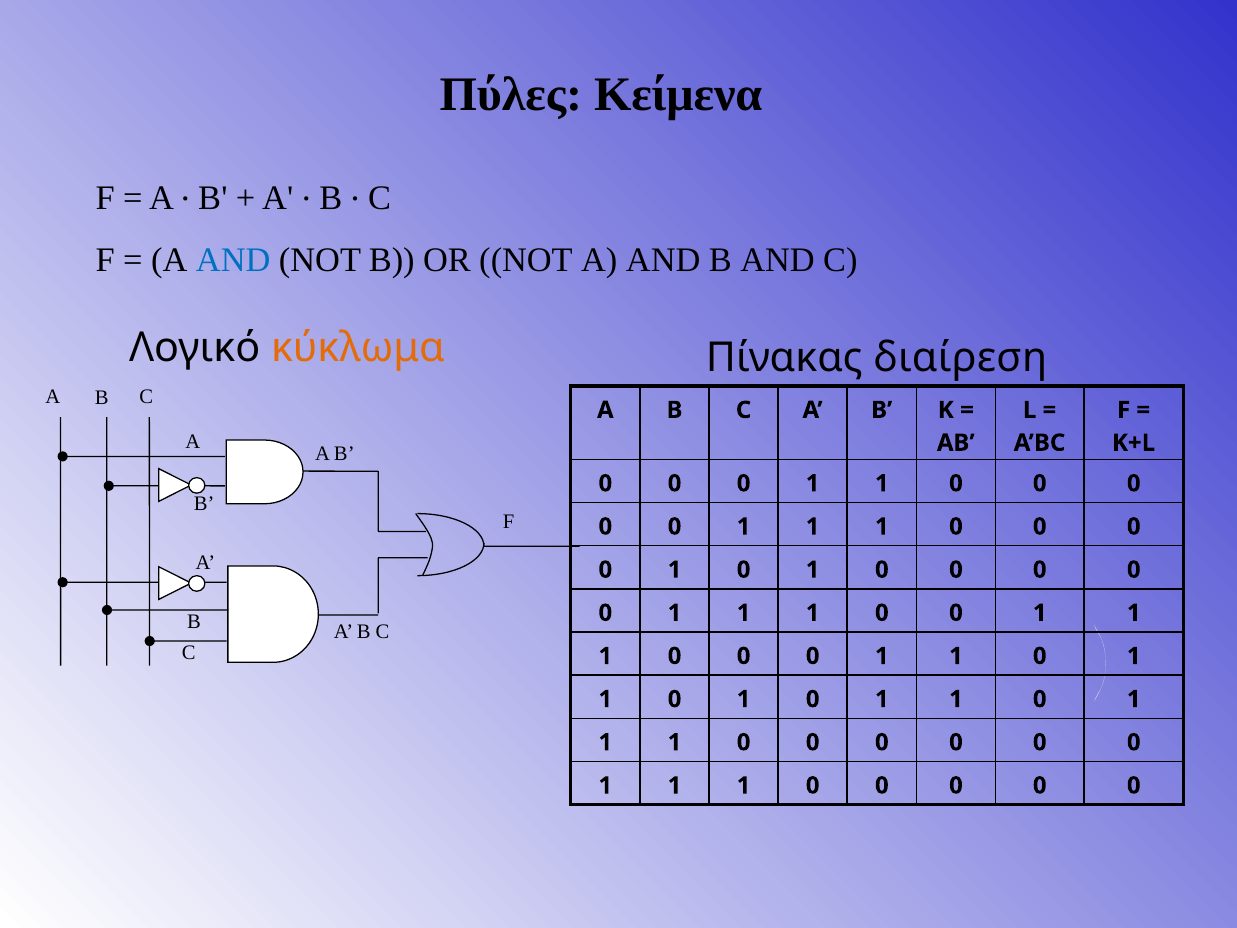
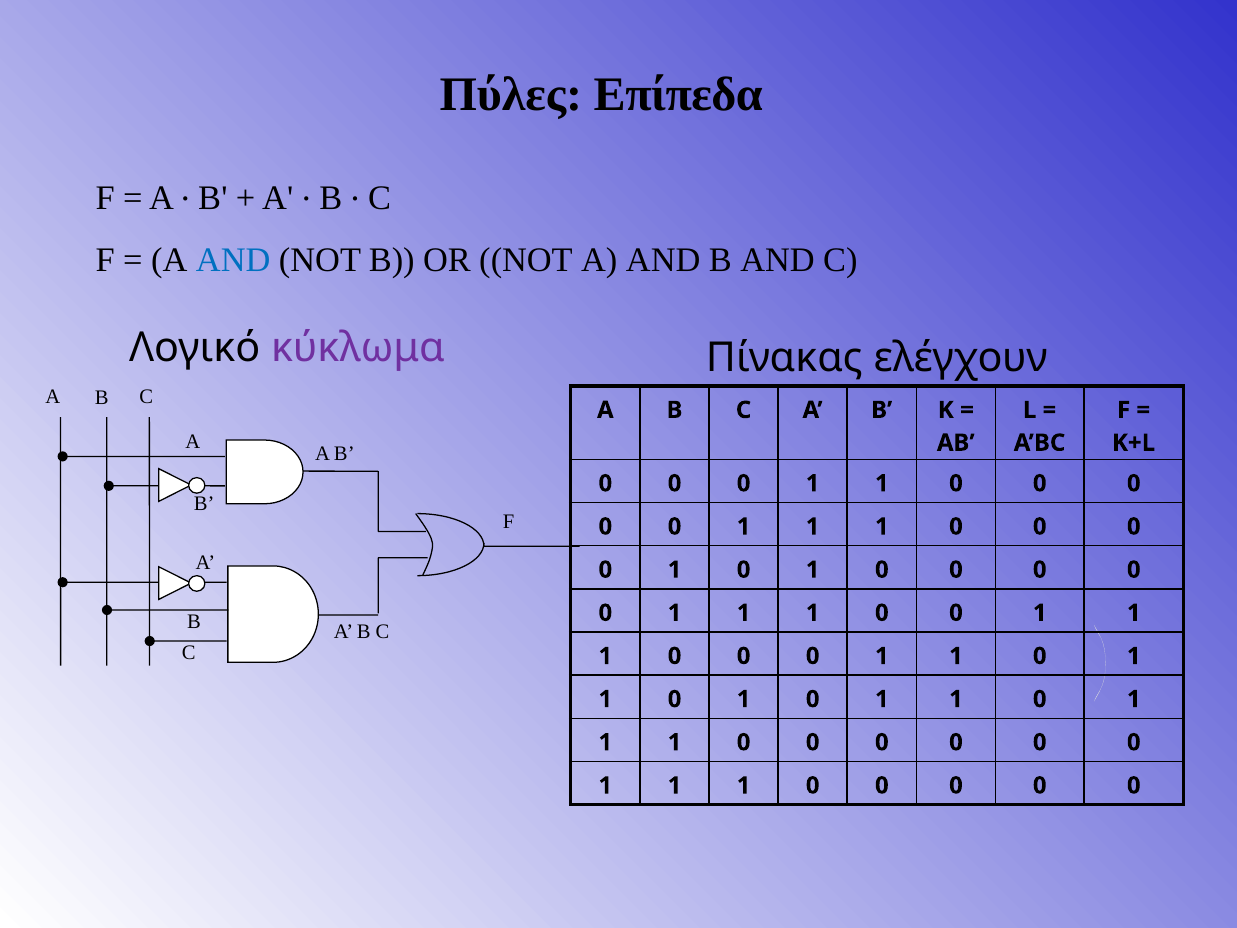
Κείμενα: Κείμενα -> Επίπεδα (678, 94)
κύκλωμα colour: orange -> purple (358, 348)
διαίρεση: διαίρεση -> ελέγχουν (961, 358)
